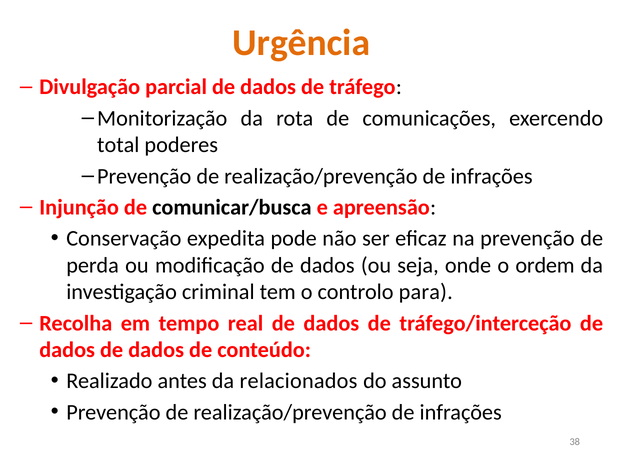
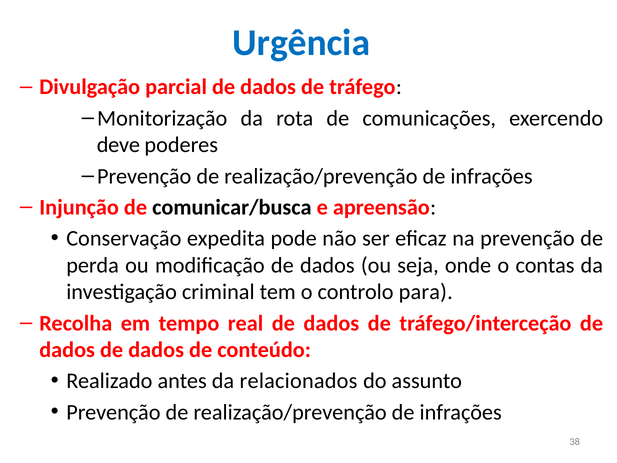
Urgência colour: orange -> blue (301, 43)
total: total -> deve (118, 145)
ordem: ordem -> contas (545, 265)
